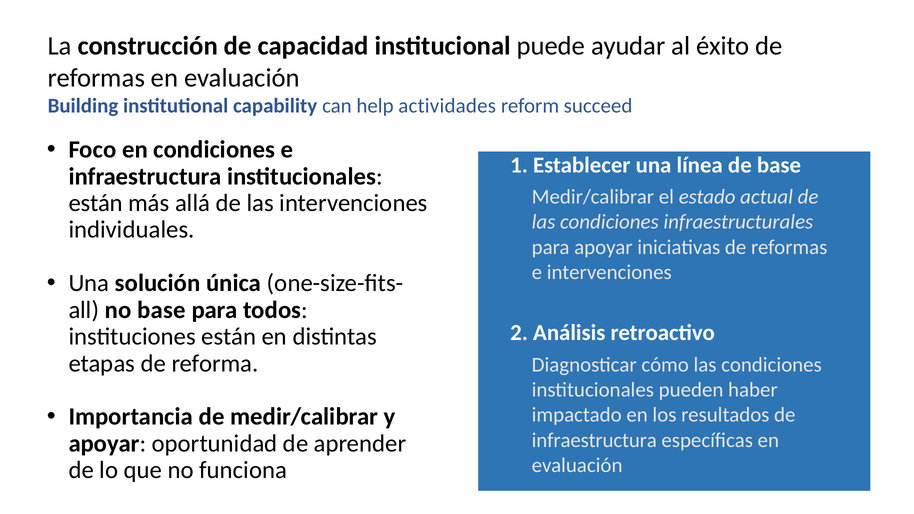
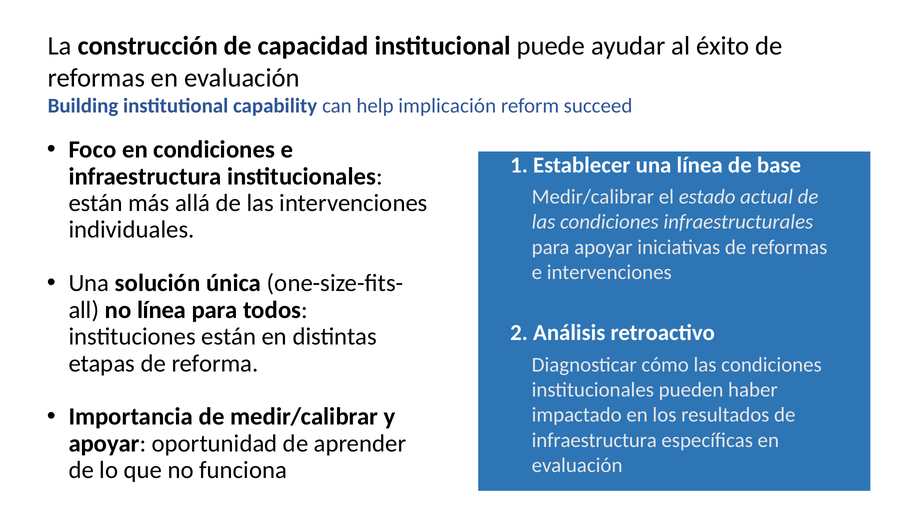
actividades: actividades -> implicación (447, 106)
no base: base -> línea (162, 310)
